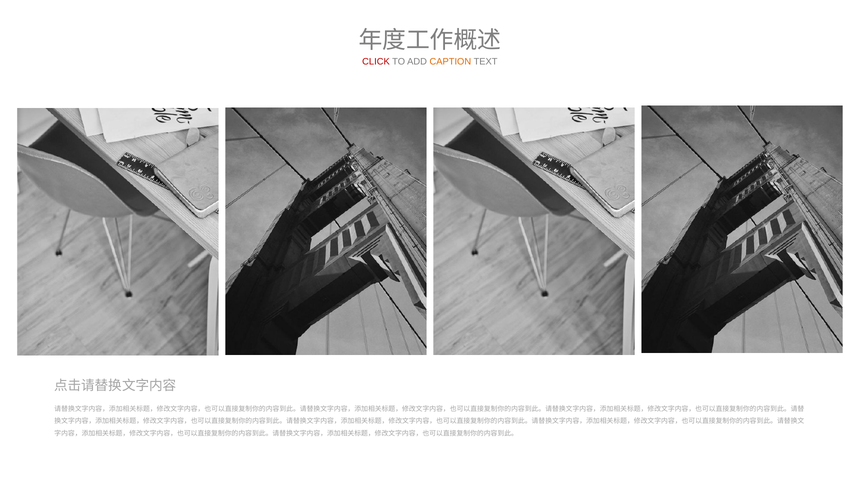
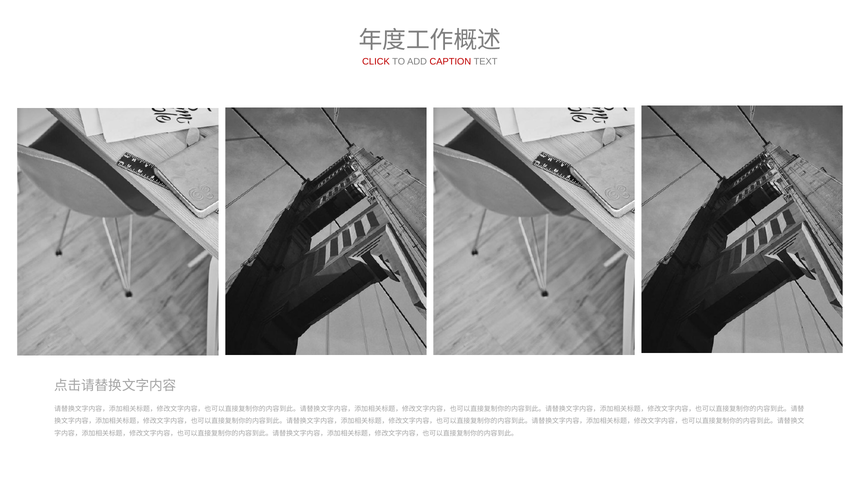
CAPTION colour: orange -> red (450, 61)
